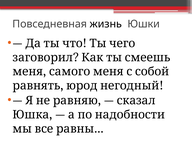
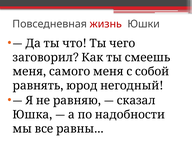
жизнь colour: black -> red (106, 24)
